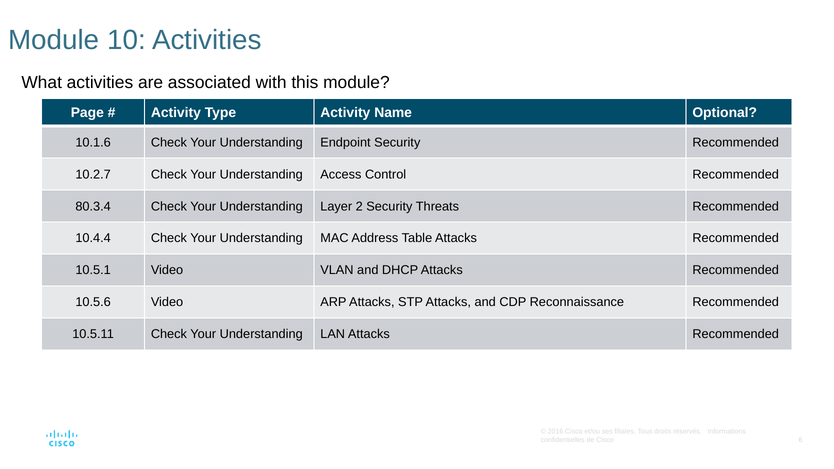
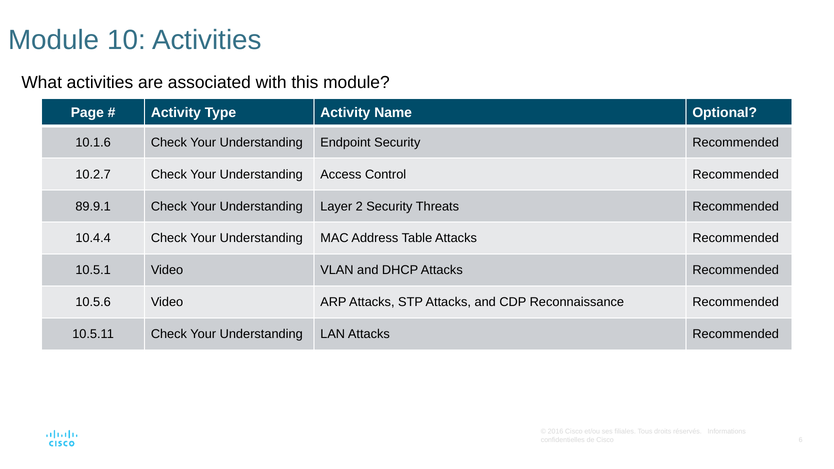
80.3.4: 80.3.4 -> 89.9.1 (93, 206)
